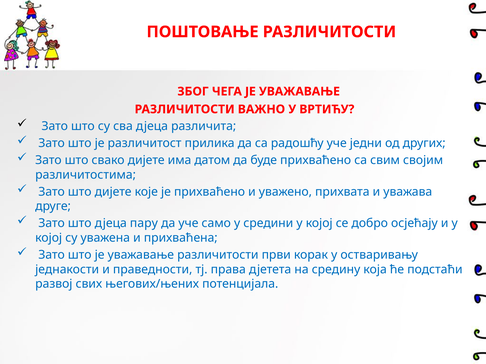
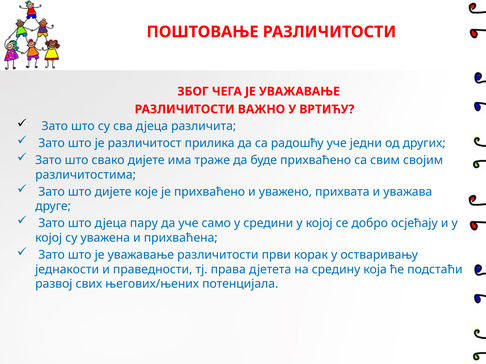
датом: датом -> траже (212, 160)
